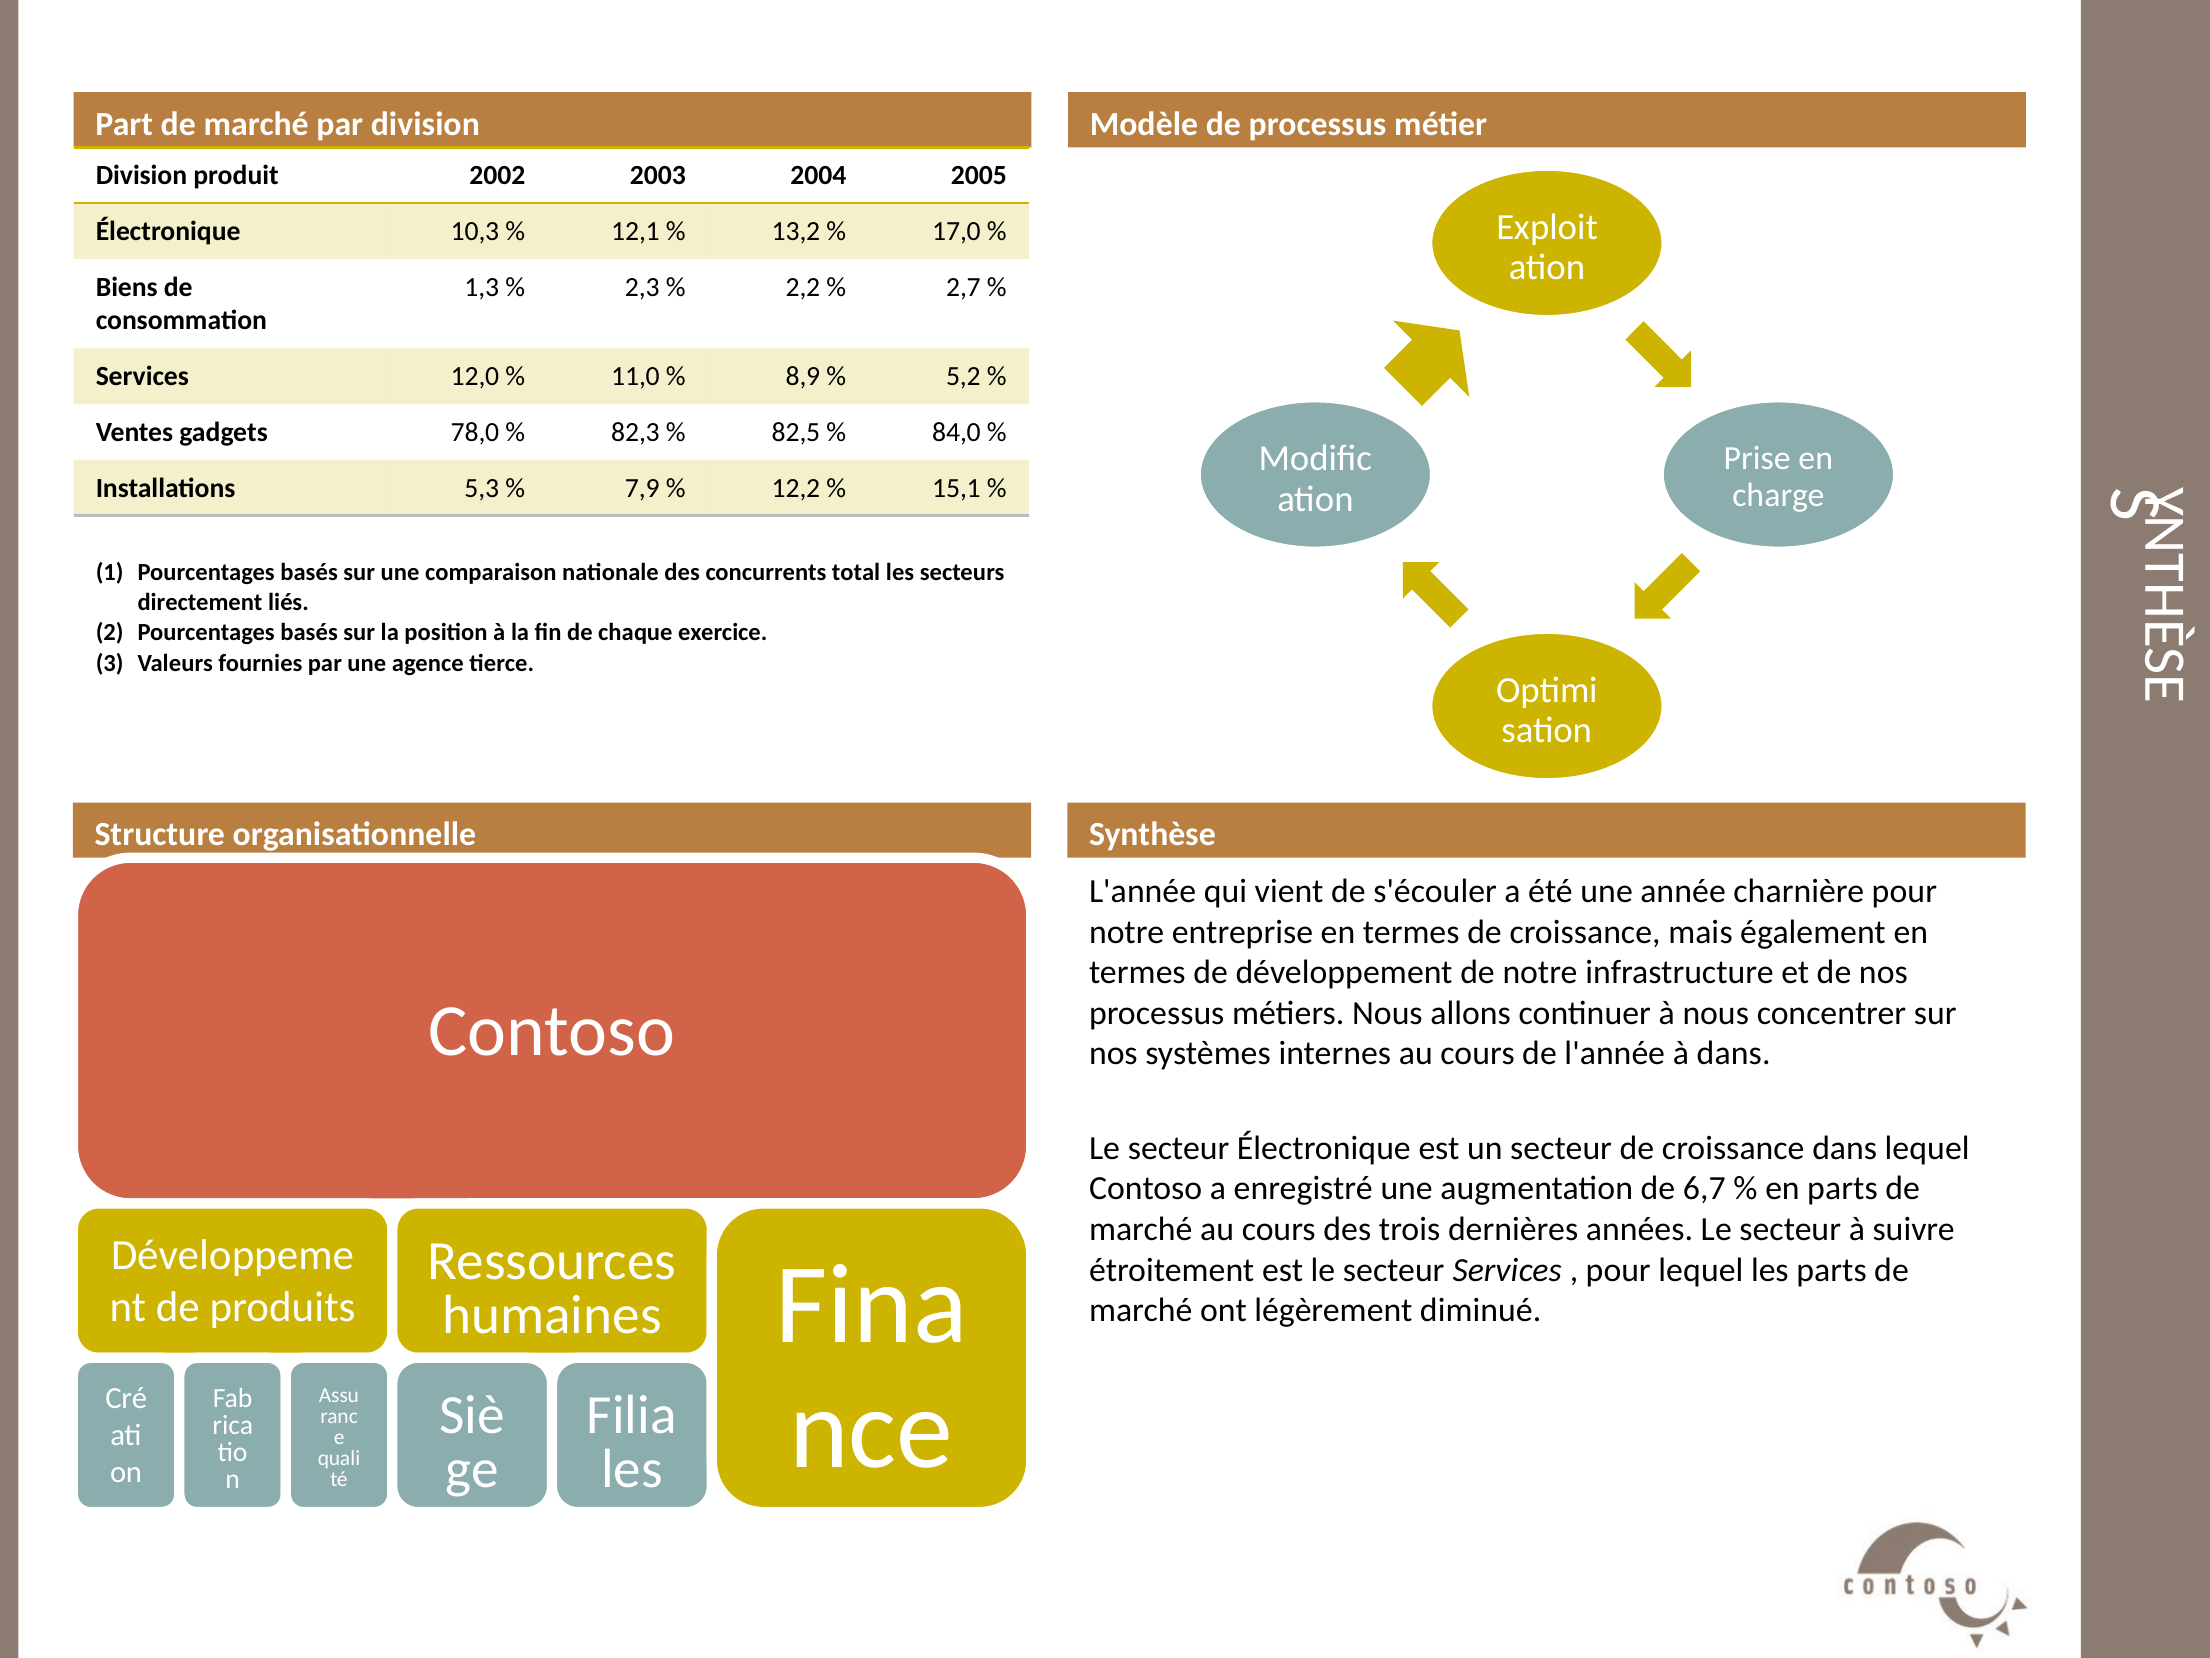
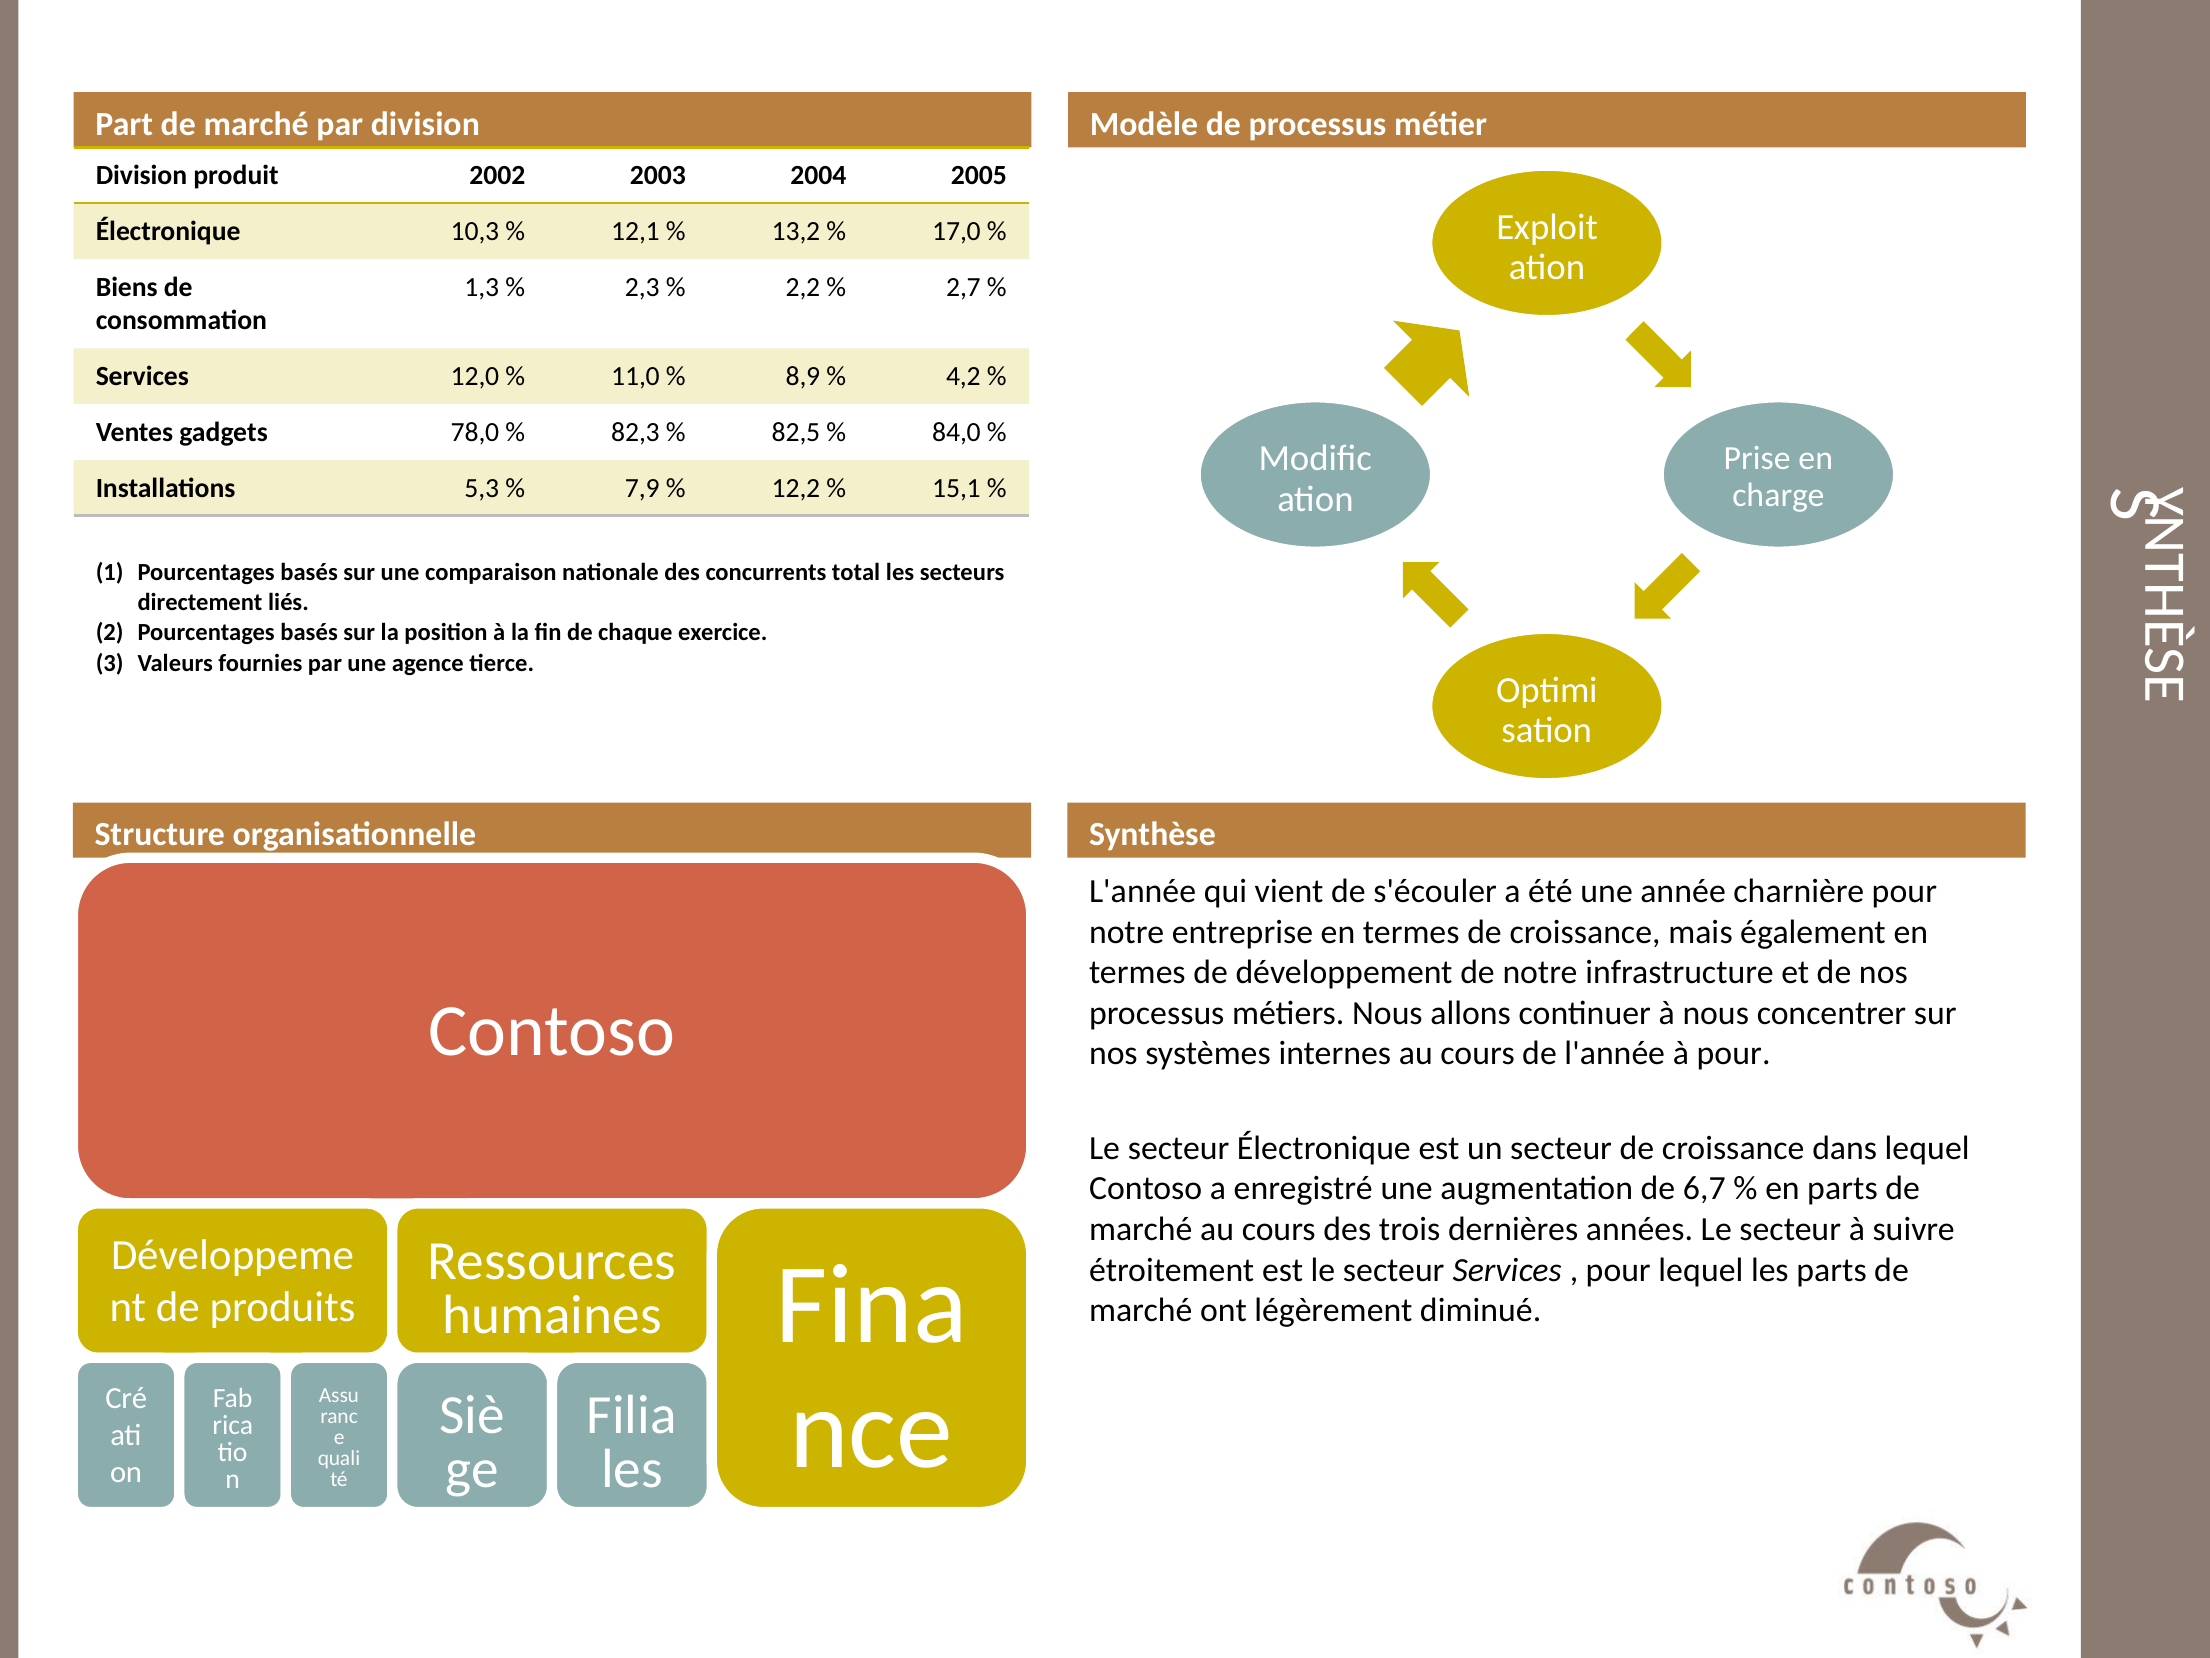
5,2: 5,2 -> 4,2 (963, 376)
à dans: dans -> pour (1734, 1053)
